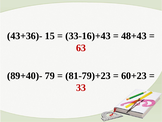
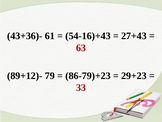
15: 15 -> 61 (50, 36)
33-16)+43: 33-16)+43 -> 54-16)+43 (88, 36)
48+43: 48+43 -> 27+43 (134, 36)
89+40)-: 89+40)- -> 89+12)- (25, 75)
81-79)+23: 81-79)+23 -> 86-79)+23 (88, 75)
60+23: 60+23 -> 29+23 (134, 75)
